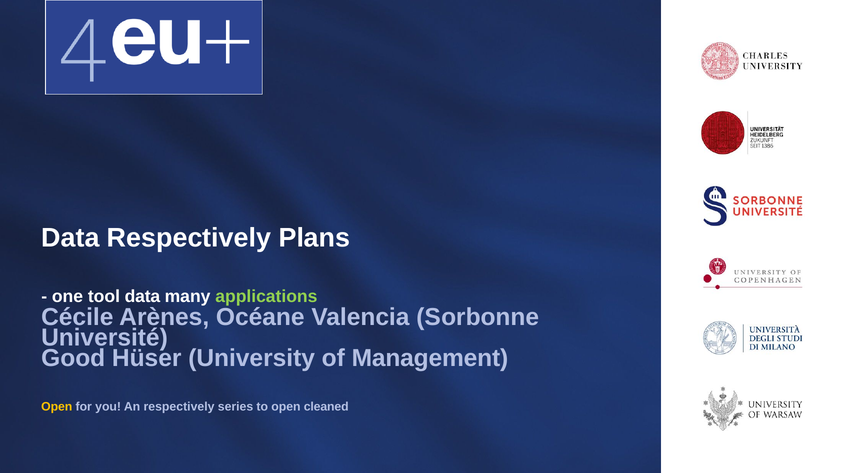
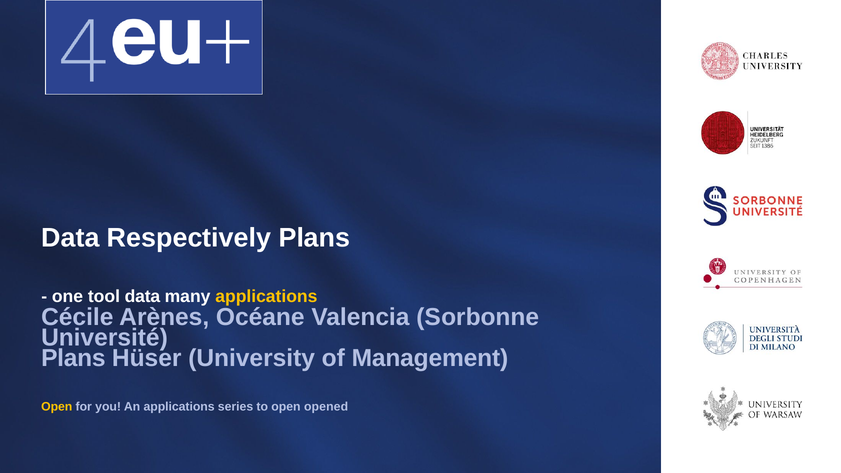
applications colour: light green -> yellow (266, 297)
Good: Good -> Plans (73, 358)
An respectively: respectively -> applications (179, 407)
cleaned: cleaned -> opened (326, 407)
